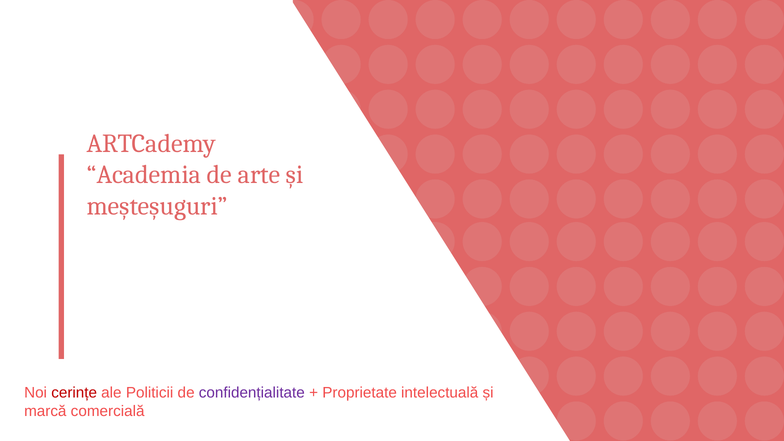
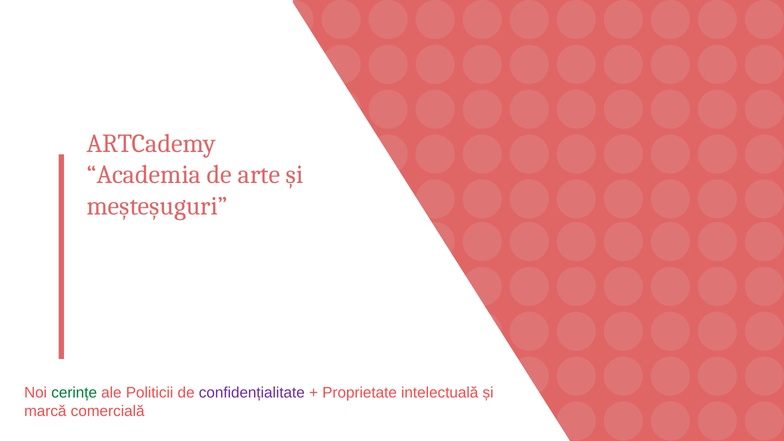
cerințe colour: red -> green (74, 393)
